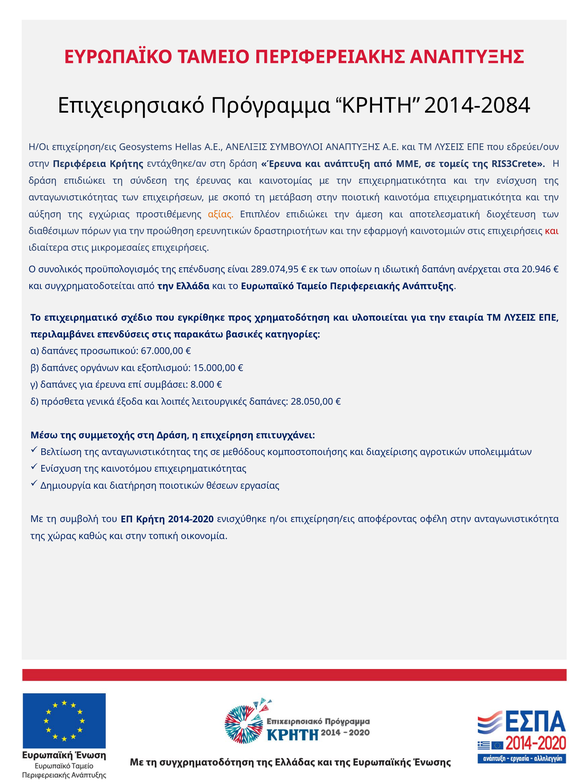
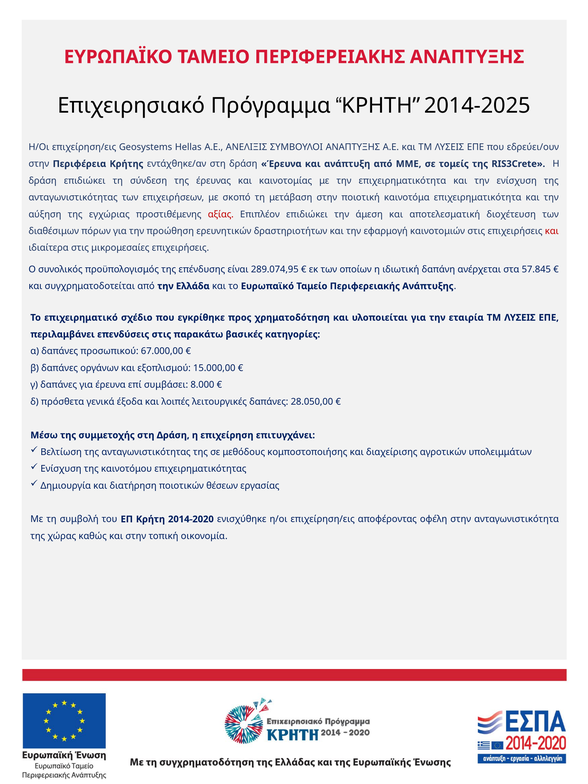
2014-2084: 2014-2084 -> 2014-2025 (477, 106)
αξίας colour: orange -> red (221, 214)
20.946: 20.946 -> 57.845 (536, 269)
